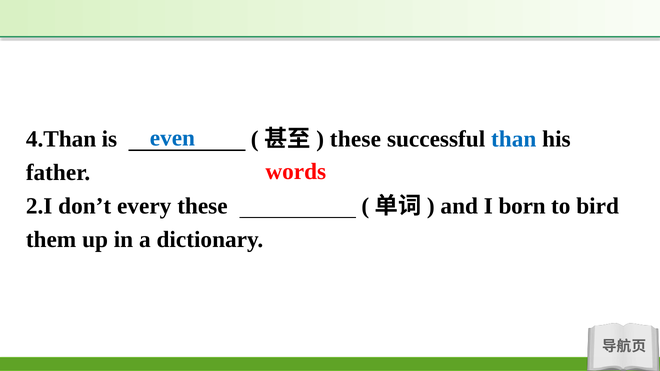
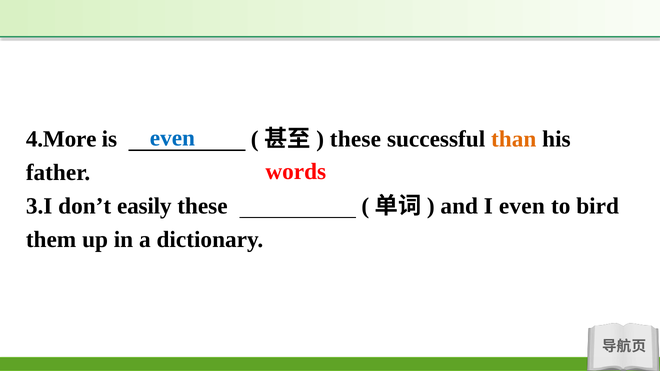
4.Than: 4.Than -> 4.More (61, 139)
than colour: blue -> orange (514, 139)
2.I: 2.I -> 3.I (39, 206)
every: every -> easily (144, 206)
I born: born -> even (522, 206)
